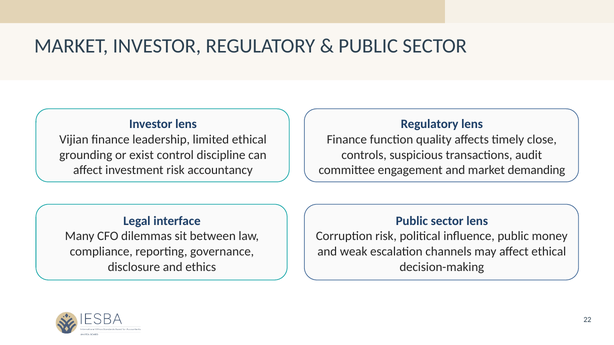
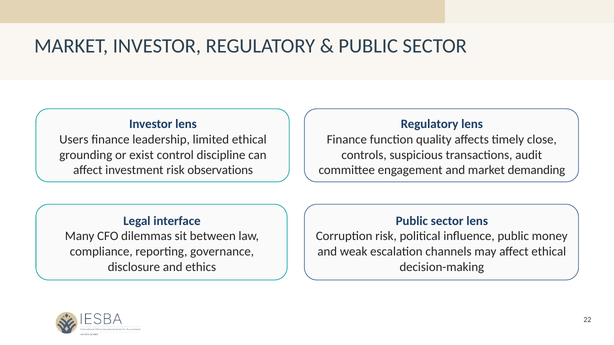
Vijian: Vijian -> Users (74, 140)
accountancy: accountancy -> observations (220, 170)
